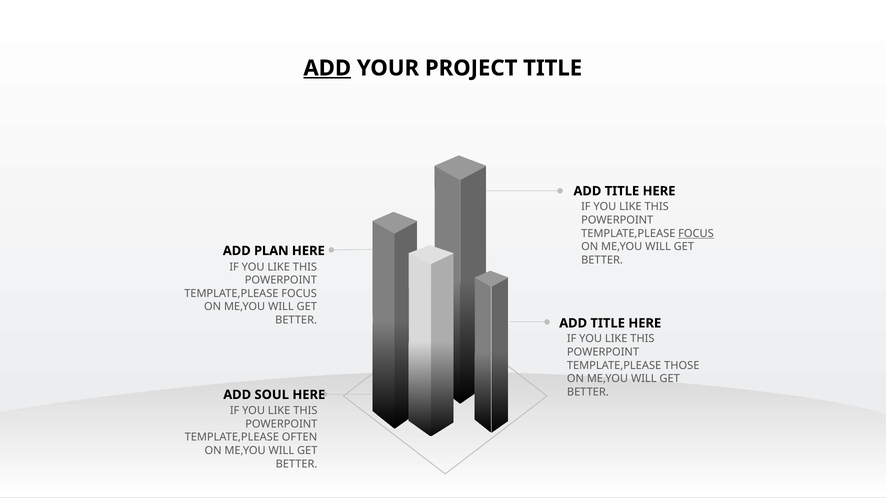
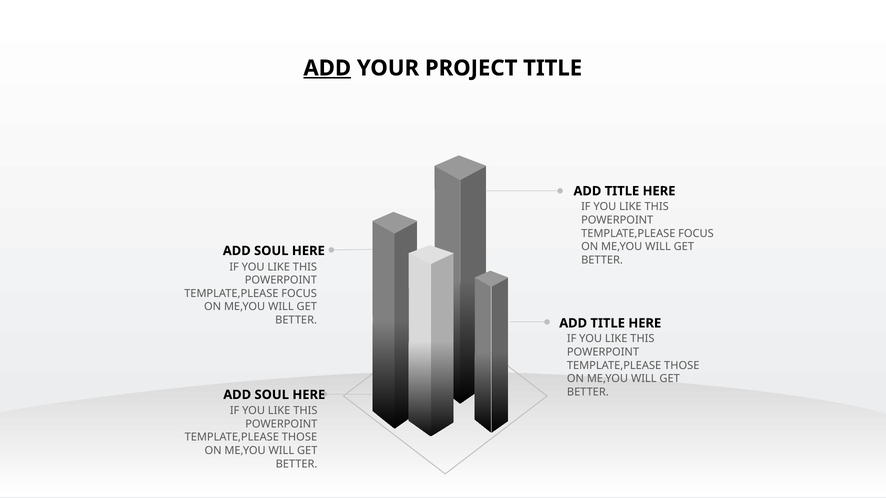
FOCUS underline: present -> none (696, 234)
PLAN: PLAN -> SOUL (271, 251)
OFTEN: OFTEN -> THOSE (300, 438)
